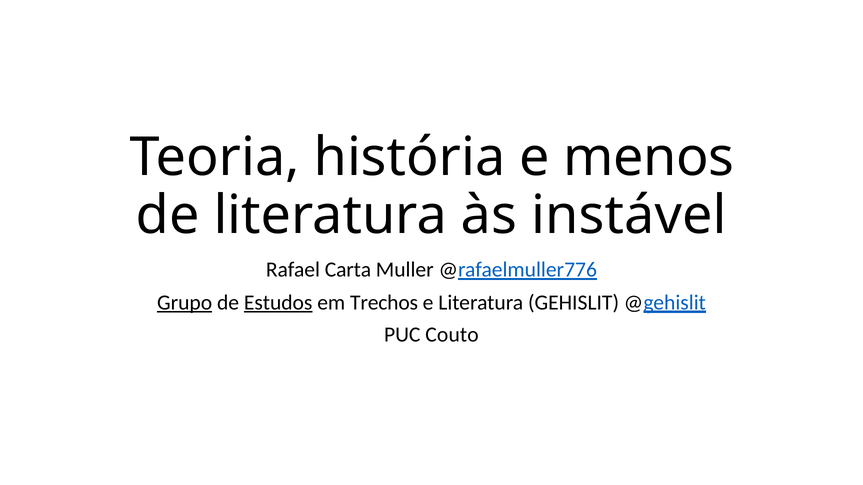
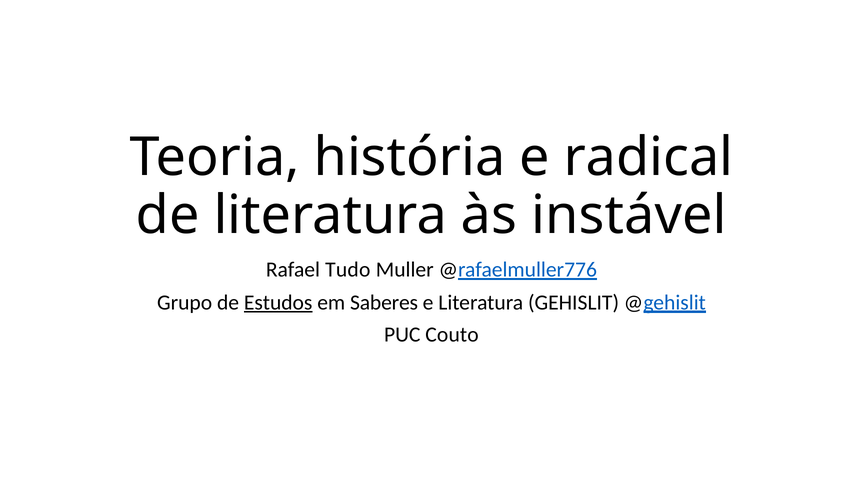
menos: menos -> radical (648, 157)
Carta: Carta -> Tudo (348, 270)
Grupo underline: present -> none (185, 303)
Trechos: Trechos -> Saberes (384, 303)
